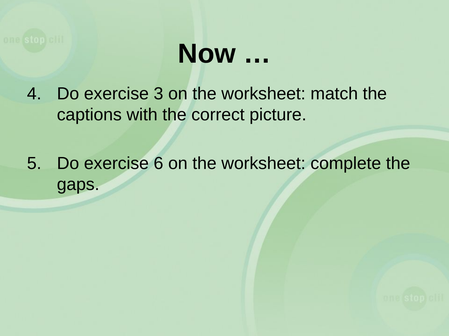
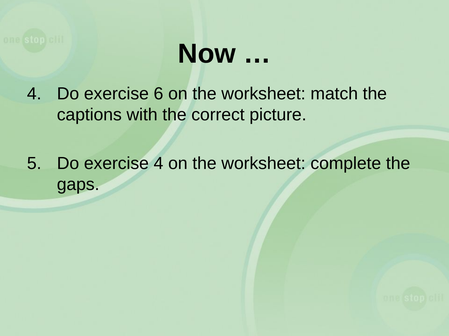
3: 3 -> 6 (158, 94)
exercise 6: 6 -> 4 (158, 164)
